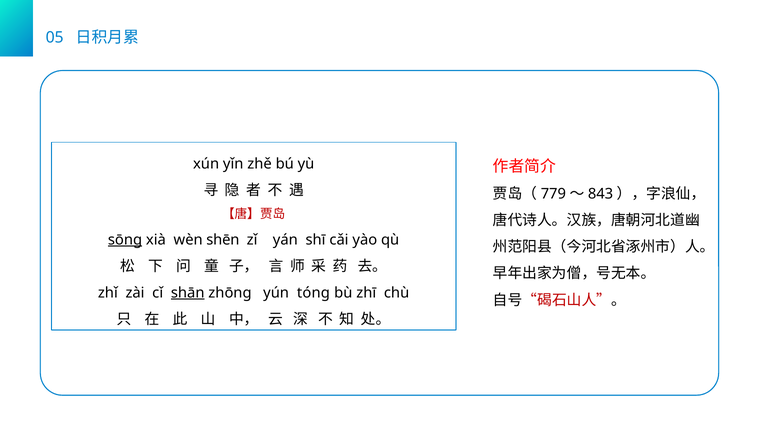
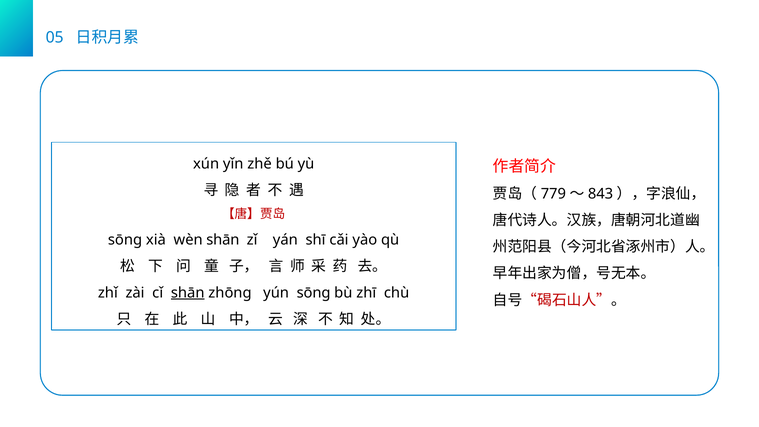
sōnɡ underline: present -> none (125, 240)
wèn shēn: shēn -> shān (223, 240)
yún tónɡ: tónɡ -> sōnɡ (314, 293)
